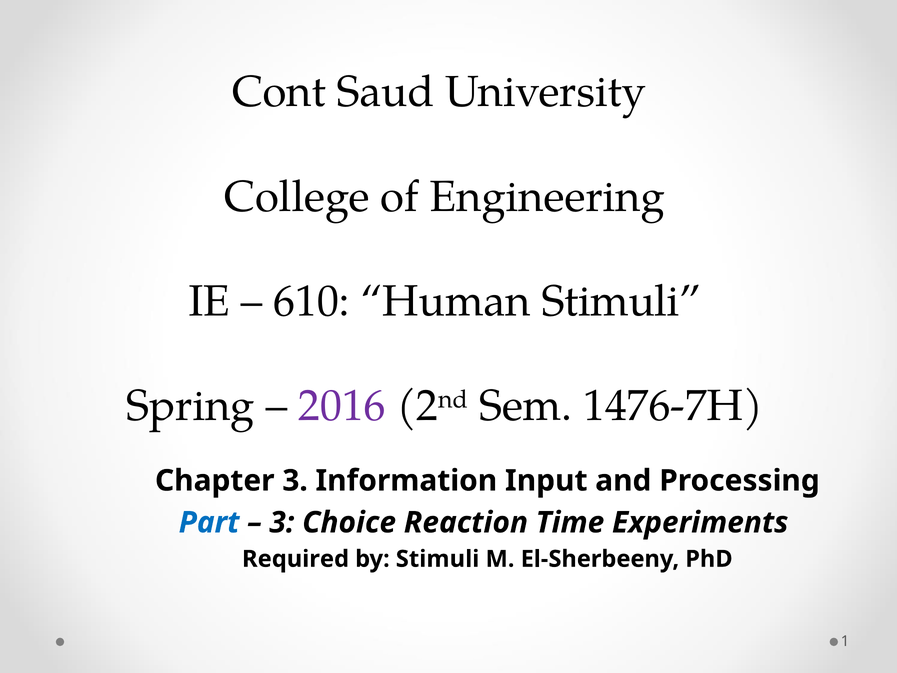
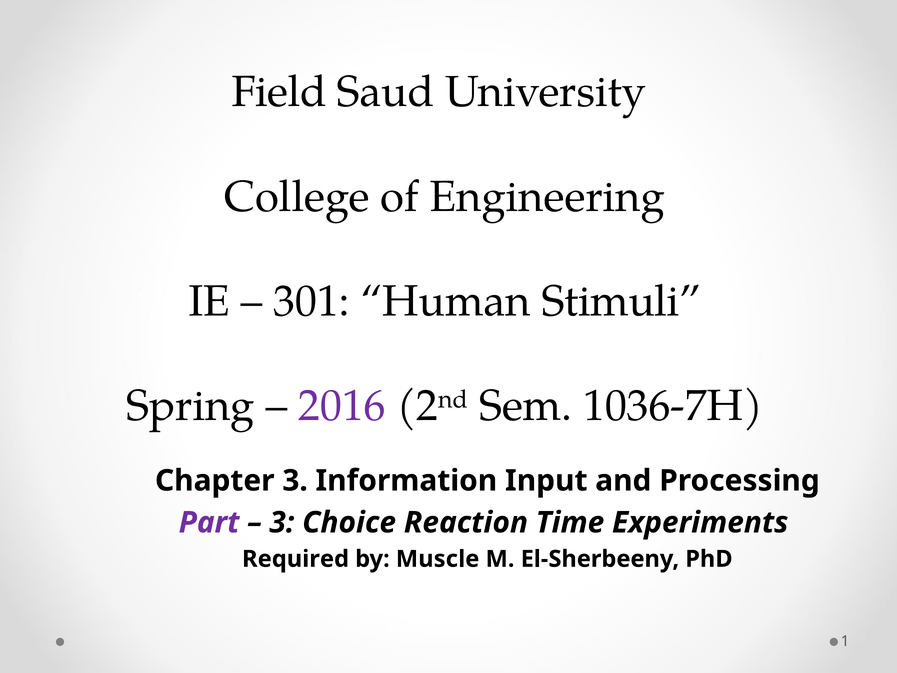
Cont: Cont -> Field (279, 92)
610: 610 -> 301 (312, 301)
1476-7H: 1476-7H -> 1036-7H (673, 406)
Part colour: blue -> purple (209, 522)
by Stimuli: Stimuli -> Muscle (438, 559)
